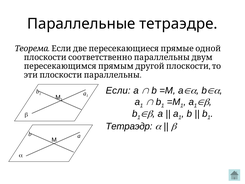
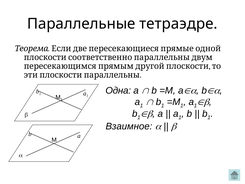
Если: Если -> Одна (118, 90)
Тетраэдр: Тетраэдр -> Взаимное (129, 126)
